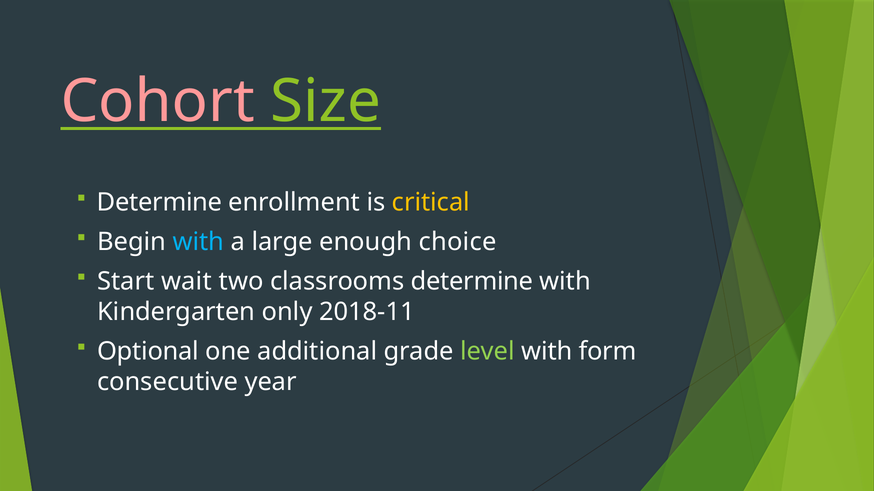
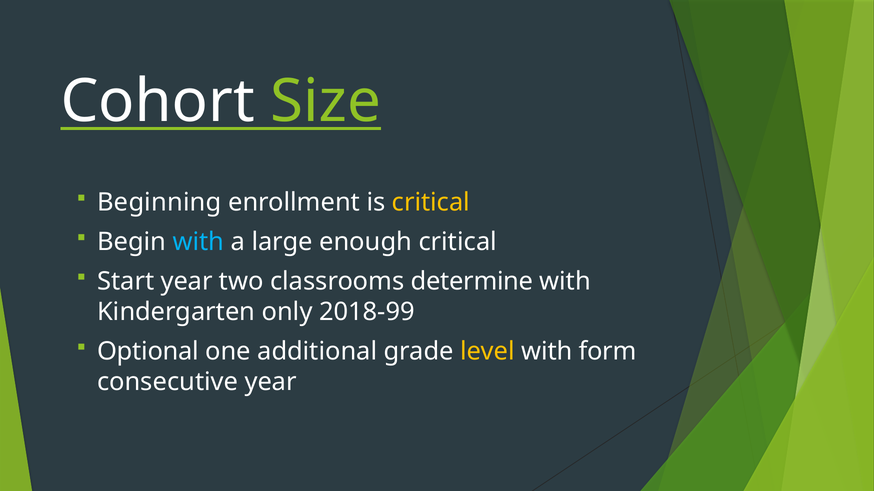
Cohort colour: pink -> white (158, 101)
Determine: Determine -> Beginning (159, 202)
enough choice: choice -> critical (458, 242)
Start wait: wait -> year (187, 282)
2018-11: 2018-11 -> 2018-99 (367, 312)
level colour: light green -> yellow (487, 352)
